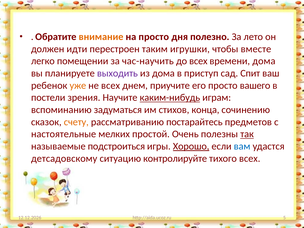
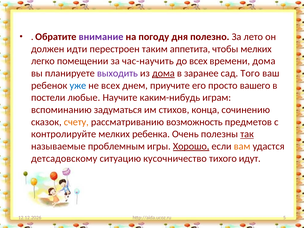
внимание colour: orange -> purple (101, 37)
на просто: просто -> погоду (154, 37)
игрушки: игрушки -> аппетита (190, 49)
чтобы вместе: вместе -> мелких (256, 49)
дома underline: none -> present (163, 73)
приступ: приступ -> заранее (201, 73)
Спит: Спит -> Того (250, 73)
уже colour: orange -> blue (78, 85)
зрения: зрения -> любые (84, 98)
каким-нибудь underline: present -> none (170, 98)
постарайтесь: постарайтесь -> возможность (194, 122)
настоятельные: настоятельные -> контролируйте (64, 134)
простой: простой -> ребенка (151, 134)
подстроиться: подстроиться -> проблемным (116, 146)
вам colour: blue -> orange (242, 146)
контролируйте: контролируйте -> кусочничество (175, 158)
тихого всех: всех -> идут (250, 158)
